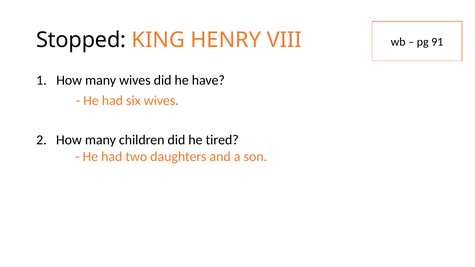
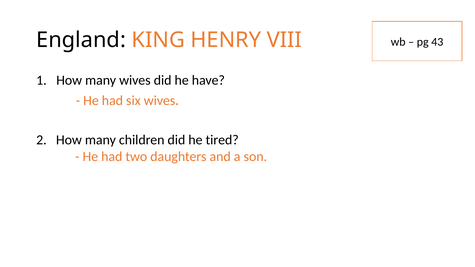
Stopped: Stopped -> England (81, 40)
91: 91 -> 43 (437, 42)
